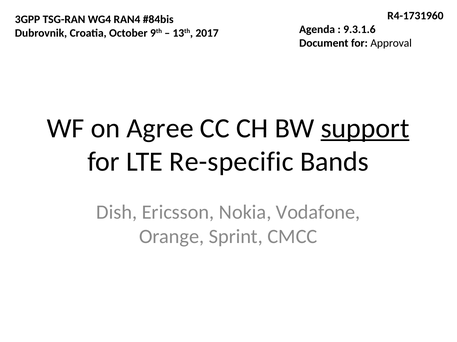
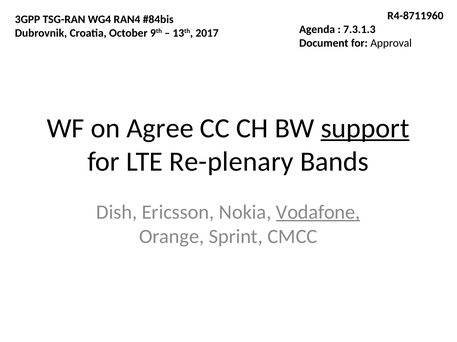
R4-1731960: R4-1731960 -> R4-8711960 (415, 16)
9.3.1.6: 9.3.1.6 -> 7.3.1.3 (359, 29)
Re-specific: Re-specific -> Re-plenary (231, 162)
Vodafone underline: none -> present (318, 212)
